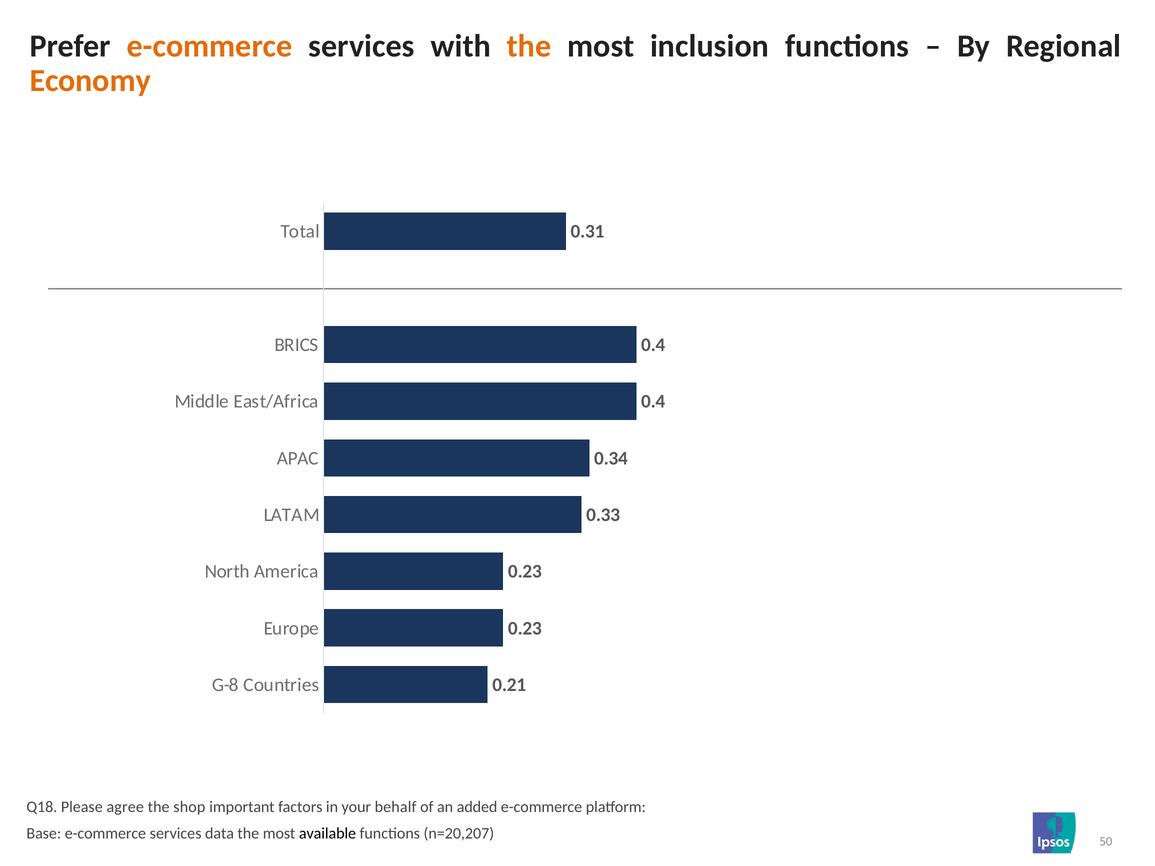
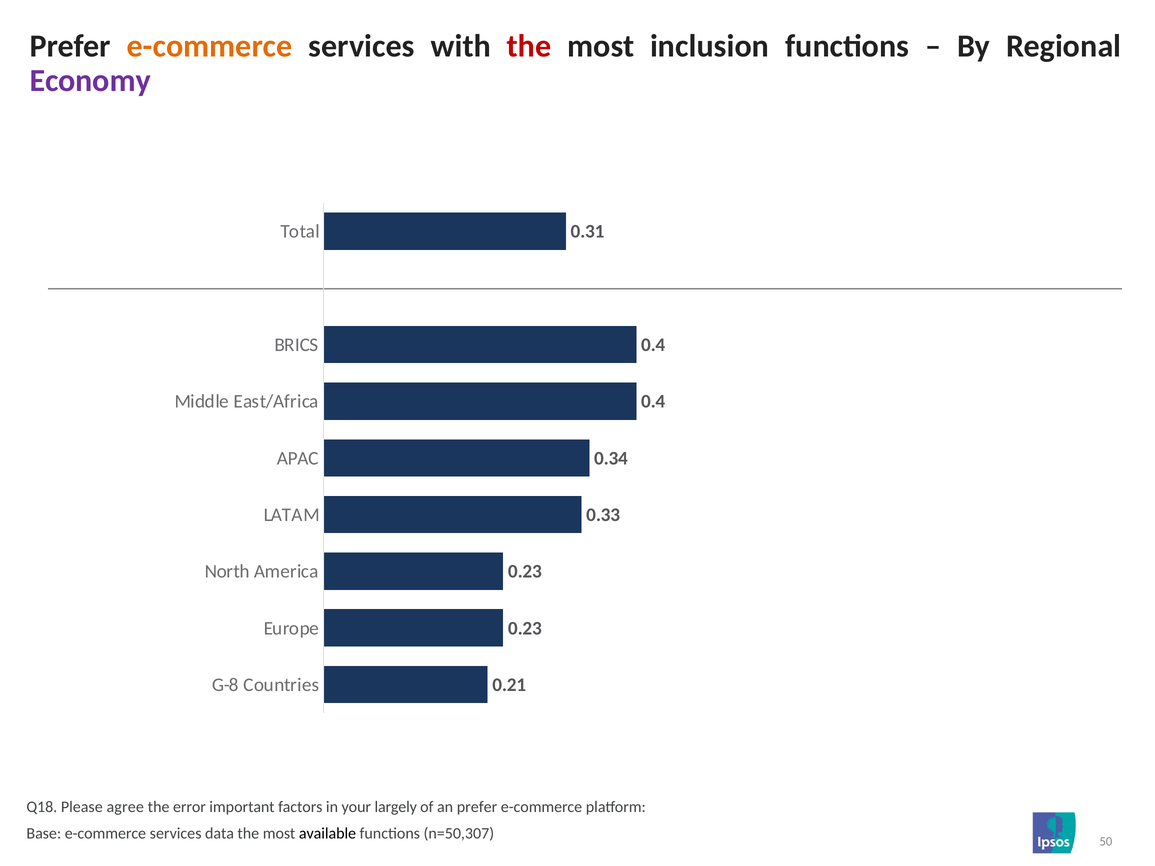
the colour: orange -> red (529, 46)
Economy colour: orange -> purple (90, 81)
shop: shop -> error (190, 807)
behalf: behalf -> largely (396, 807)
an added: added -> prefer (477, 807)
n=20,207: n=20,207 -> n=50,307 (459, 834)
